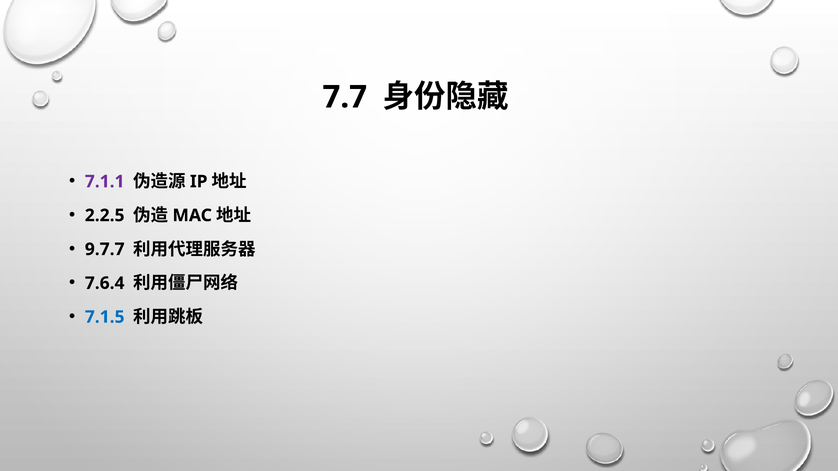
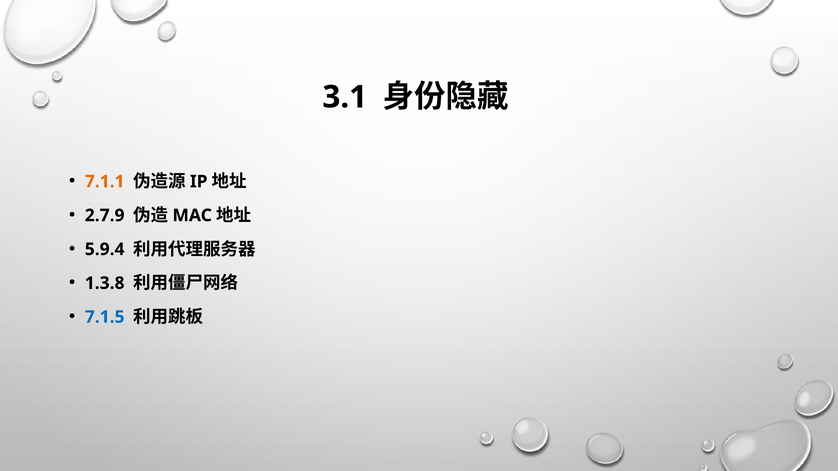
7.7: 7.7 -> 3.1 (345, 97)
7.1.1 colour: purple -> orange (105, 182)
2.2.5: 2.2.5 -> 2.7.9 (105, 216)
9.7.7: 9.7.7 -> 5.9.4 (105, 249)
7.6.4: 7.6.4 -> 1.3.8 (105, 283)
